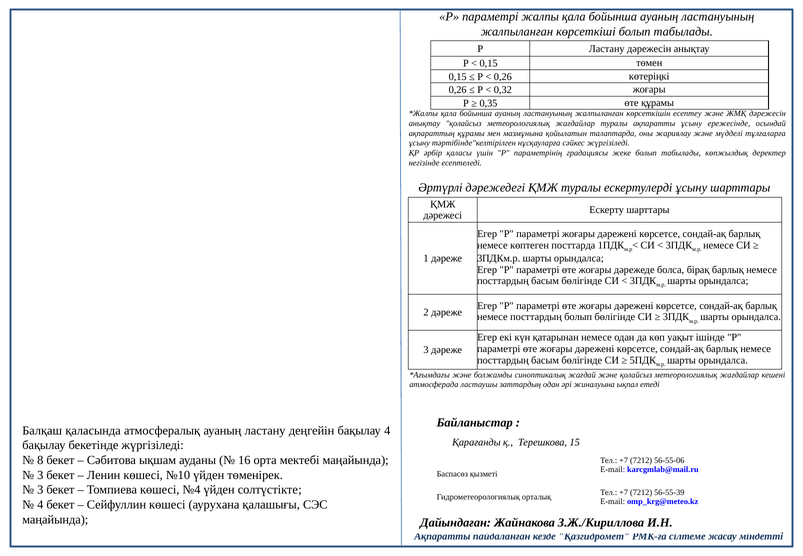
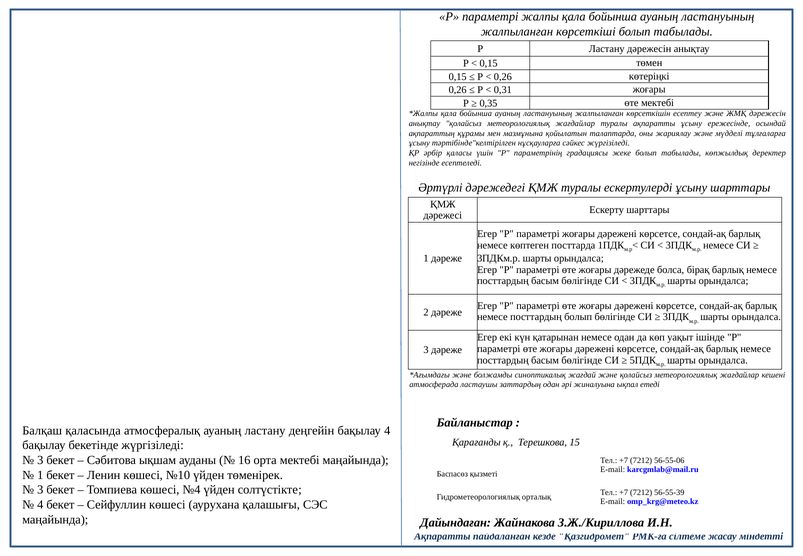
0,32: 0,32 -> 0,31 (503, 90)
өте құрамы: құрамы -> мектебі (658, 103)
8: 8 -> 3 (40, 460)
3: 3 -> 1 (40, 475)
